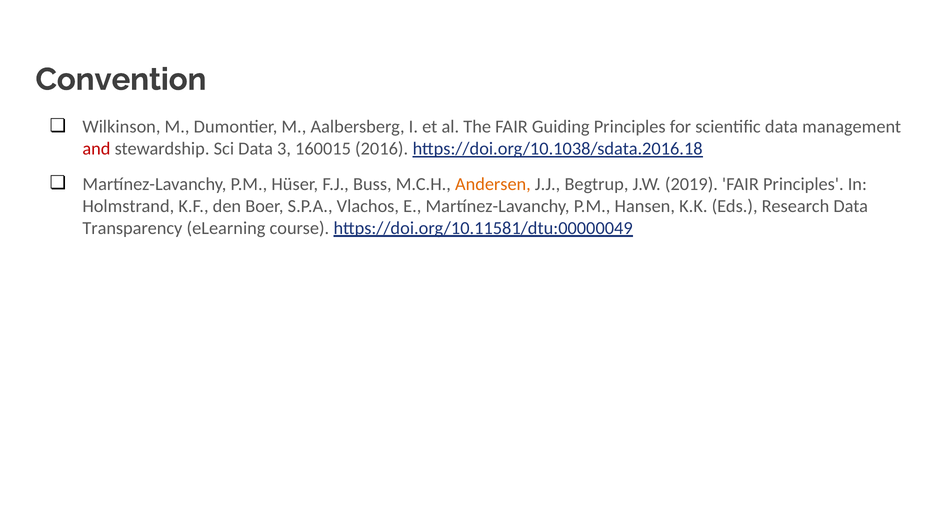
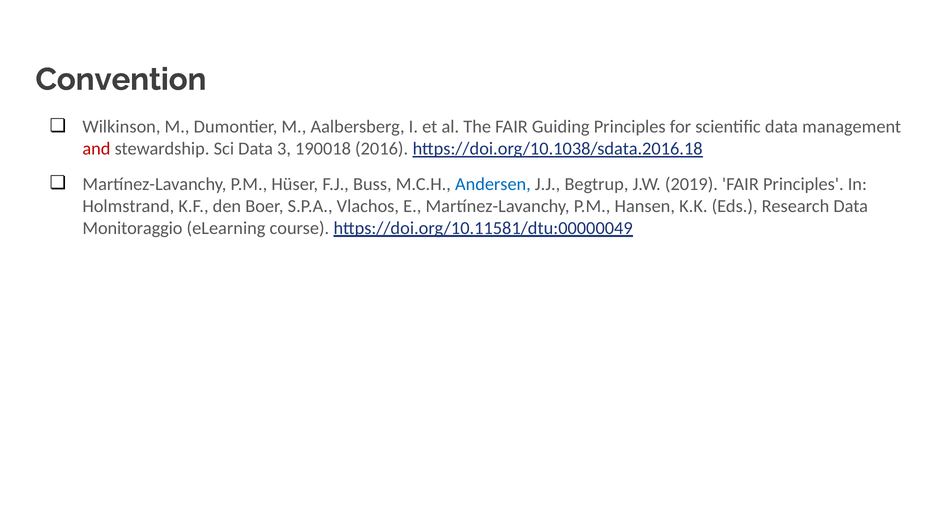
160015: 160015 -> 190018 (323, 149)
Andersen colour: orange -> blue (493, 184)
Transparency: Transparency -> Monitoraggio (132, 228)
